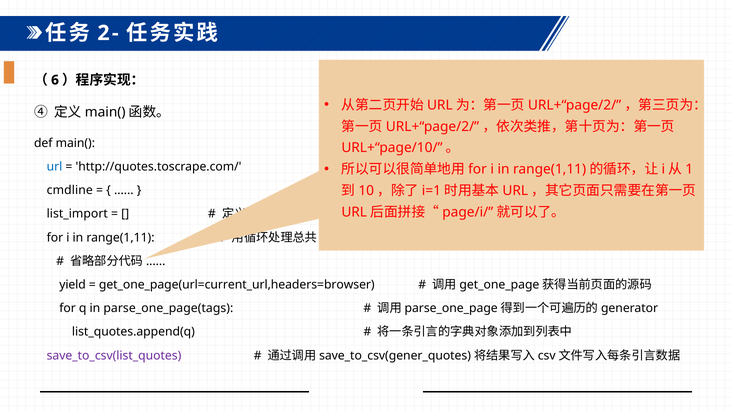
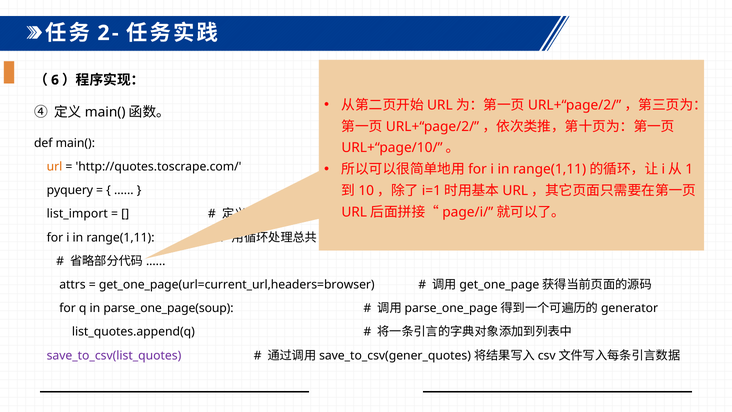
url colour: blue -> orange (55, 167)
cmdline: cmdline -> pyquery (70, 190)
yield: yield -> attrs (72, 285)
parse_one_page(tags: parse_one_page(tags -> parse_one_page(soup (168, 308)
